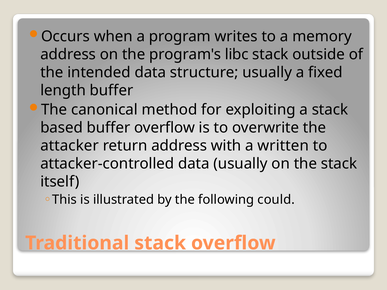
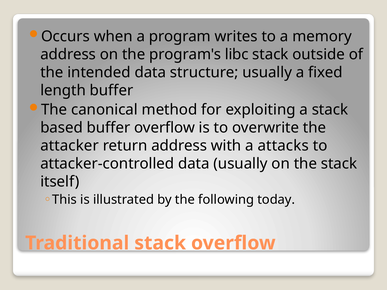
written: written -> attacks (283, 146)
could: could -> today (276, 200)
